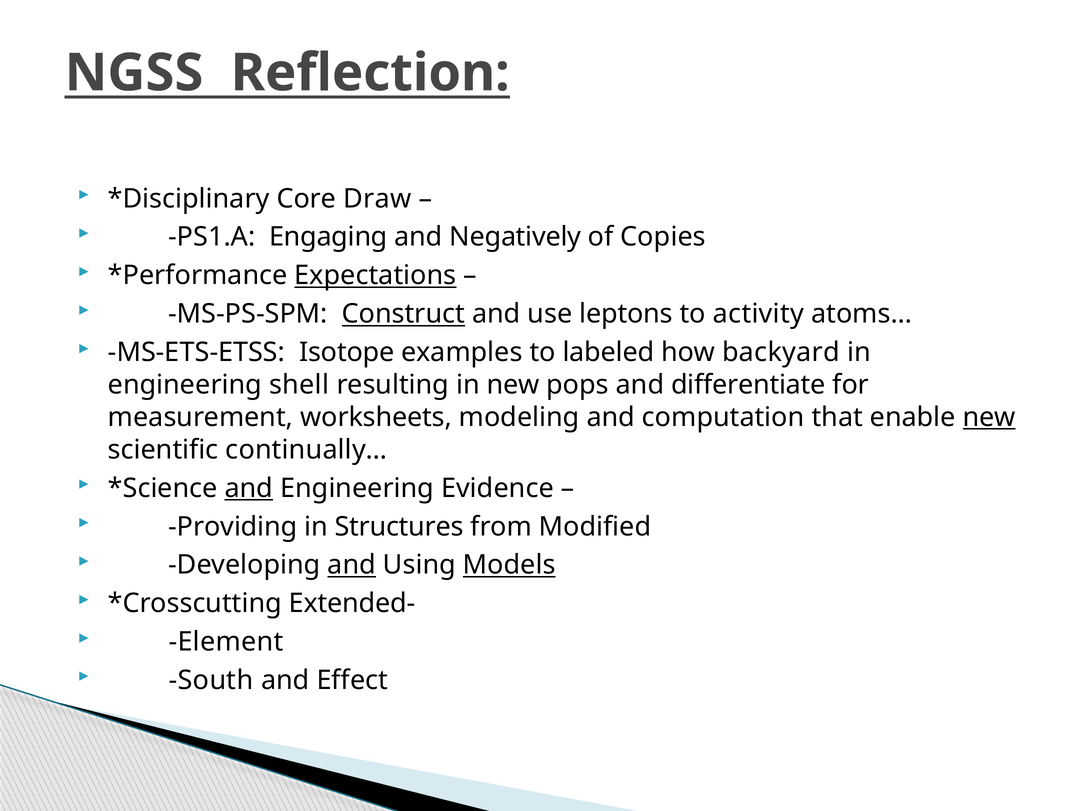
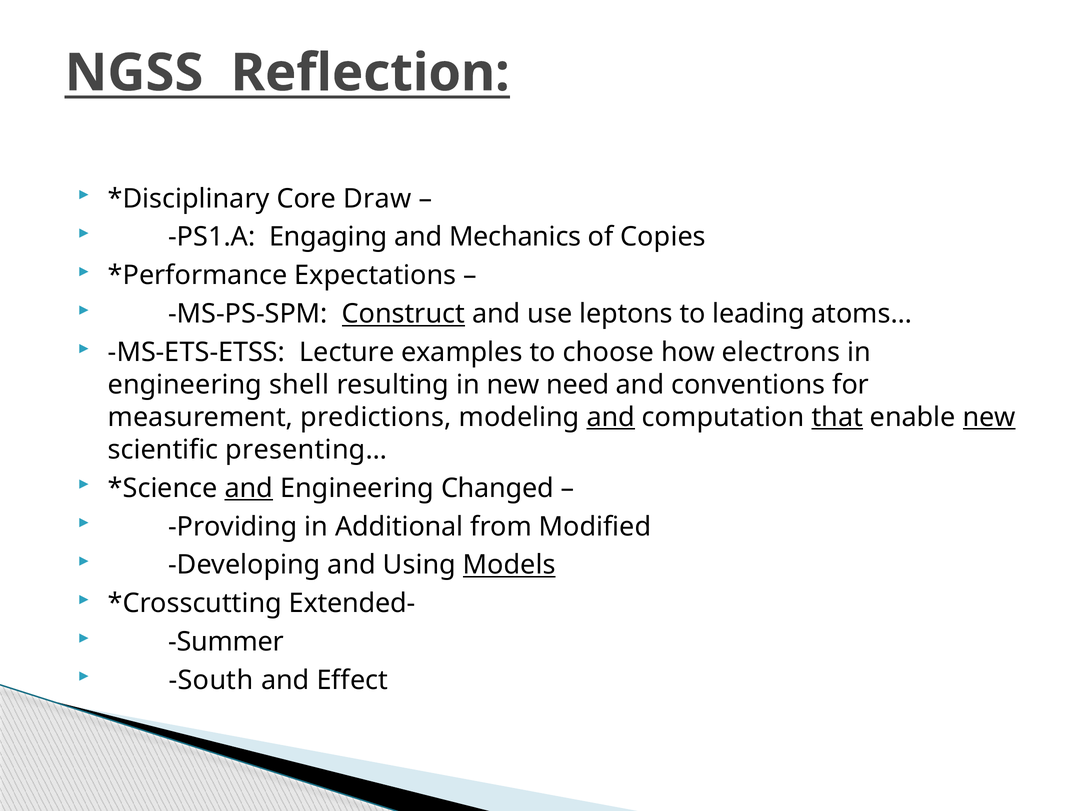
Negatively: Negatively -> Mechanics (515, 237)
Expectations underline: present -> none (375, 275)
activity: activity -> leading (759, 314)
Isotope: Isotope -> Lecture (347, 352)
labeled: labeled -> choose (608, 352)
backyard: backyard -> electrons (781, 352)
pops: pops -> need (578, 385)
differentiate: differentiate -> conventions (748, 385)
worksheets: worksheets -> predictions (376, 417)
and underline: none -> present (611, 417)
that underline: none -> present (837, 417)
continually…: continually… -> presenting… (306, 450)
Evidence: Evidence -> Changed (498, 488)
Structures: Structures -> Additional (399, 526)
and underline: present -> none (352, 565)
Element: Element -> Summer (226, 642)
